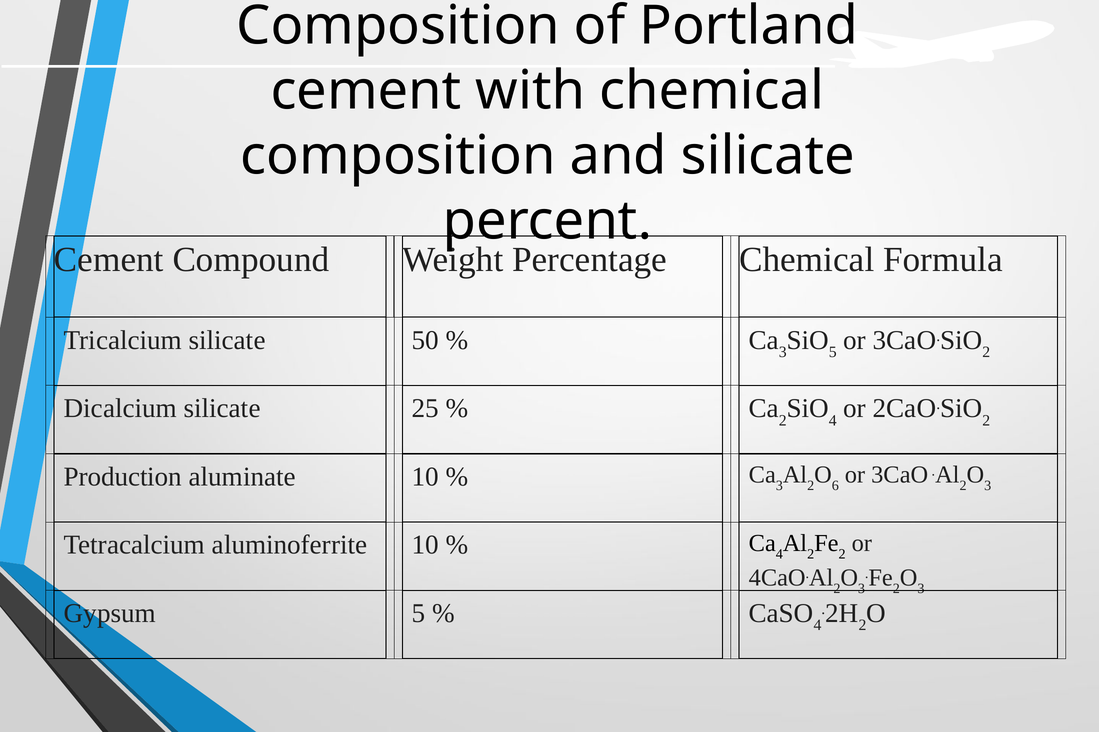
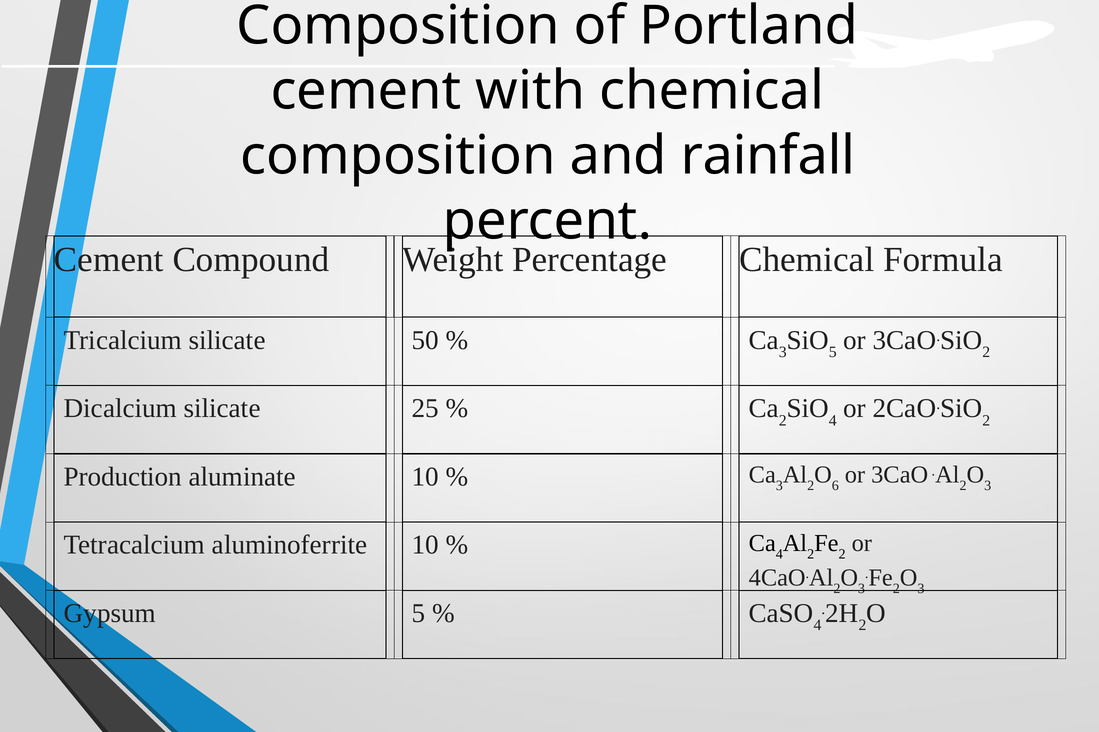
and silicate: silicate -> rainfall (768, 156)
